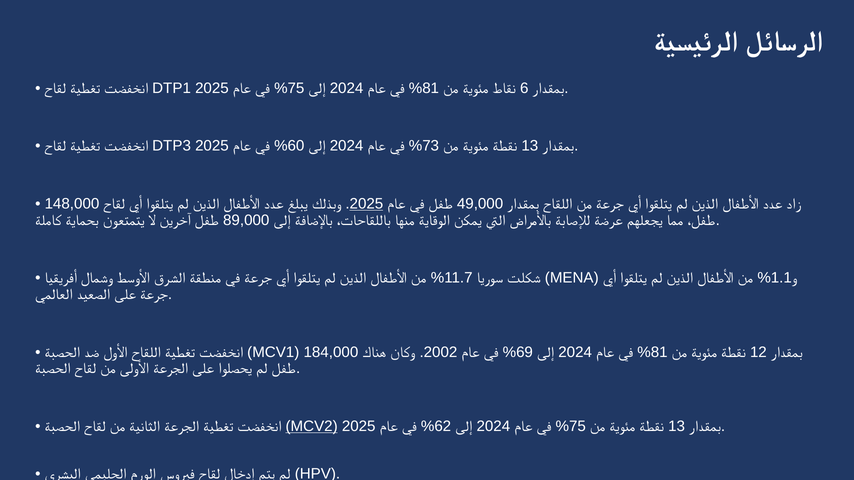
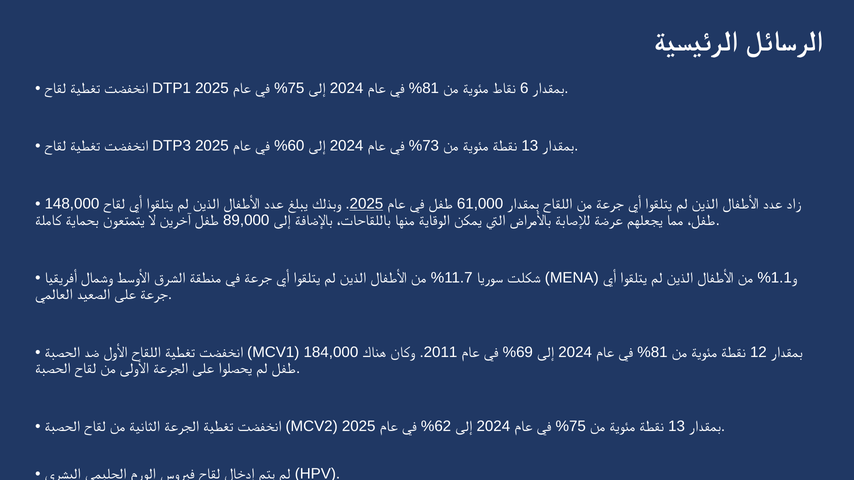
49,000: 49,000 -> 61,000 (480, 204)
2002: 2002 -> 2011 (441, 352)
MCV2 underline: present -> none (312, 427)
